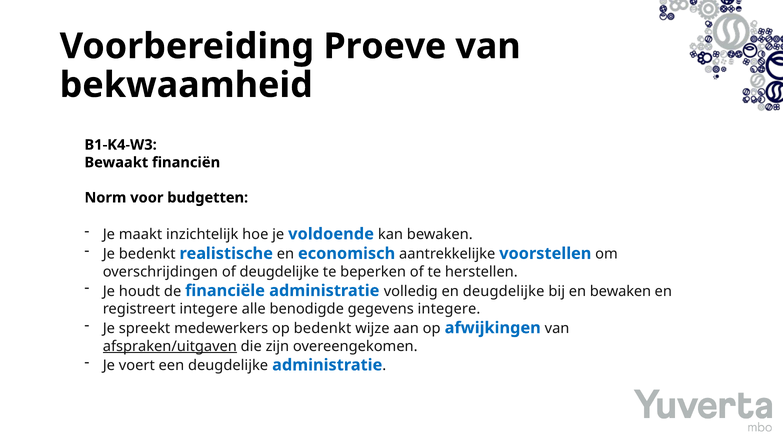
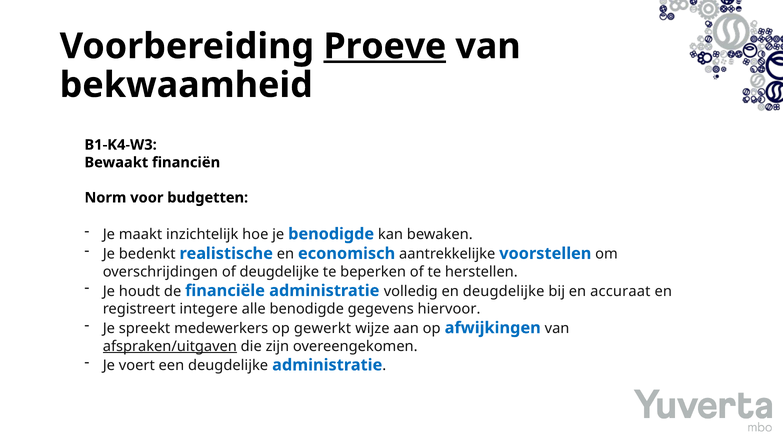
Proeve underline: none -> present (385, 46)
je voldoende: voldoende -> benodigde (331, 234)
en bewaken: bewaken -> accuraat (620, 292)
gegevens integere: integere -> hiervoor (449, 309)
op bedenkt: bedenkt -> gewerkt (323, 329)
